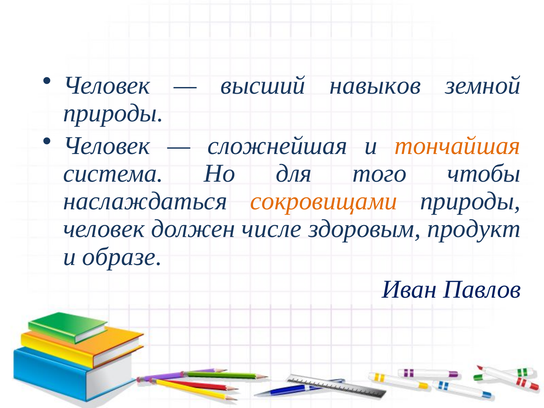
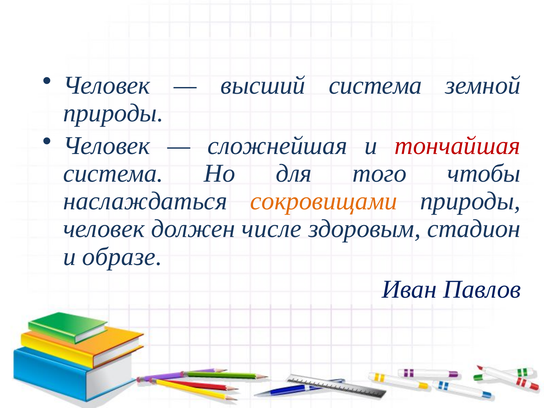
высший навыков: навыков -> система (375, 85)
тончайшая colour: orange -> red (458, 146)
продукт: продукт -> стадион (474, 229)
